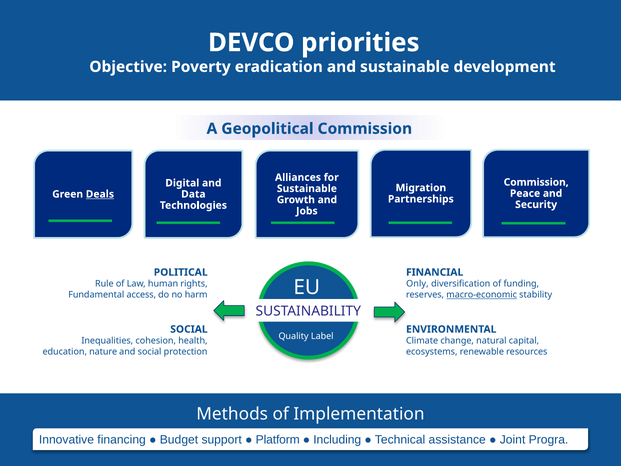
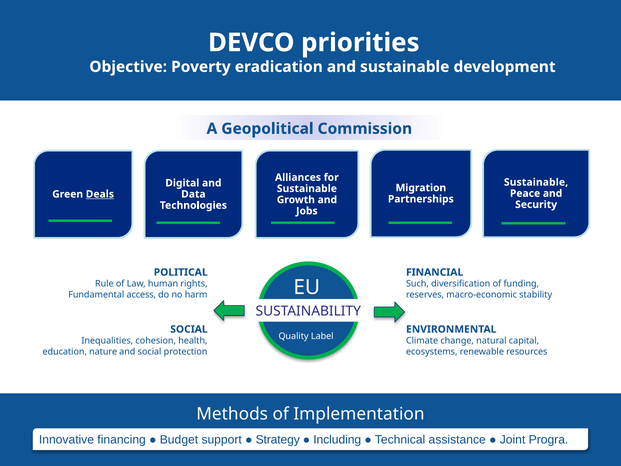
Commission: Commission -> Sustainable (536, 182)
Only: Only -> Such (417, 284)
macro-economic underline: present -> none (482, 295)
Platform: Platform -> Strategy (278, 440)
